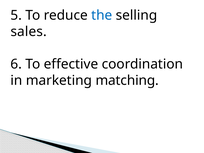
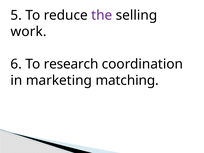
the colour: blue -> purple (102, 15)
sales: sales -> work (29, 32)
effective: effective -> research (71, 64)
